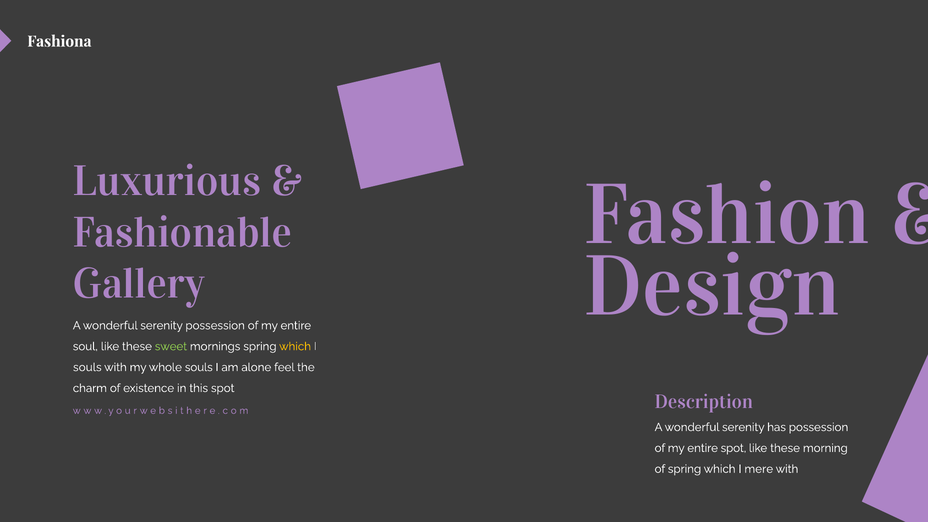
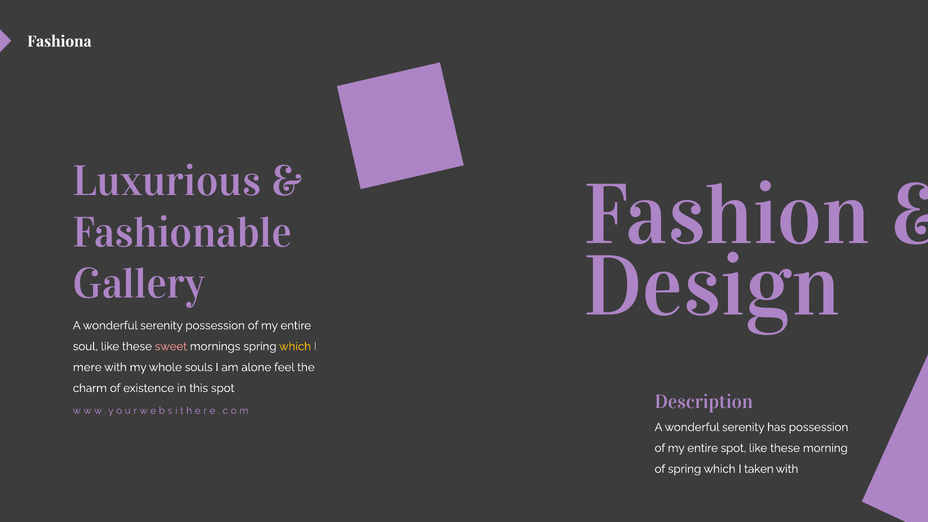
sweet colour: light green -> pink (171, 346)
souls: souls -> mere (87, 367)
mere: mere -> taken (759, 469)
